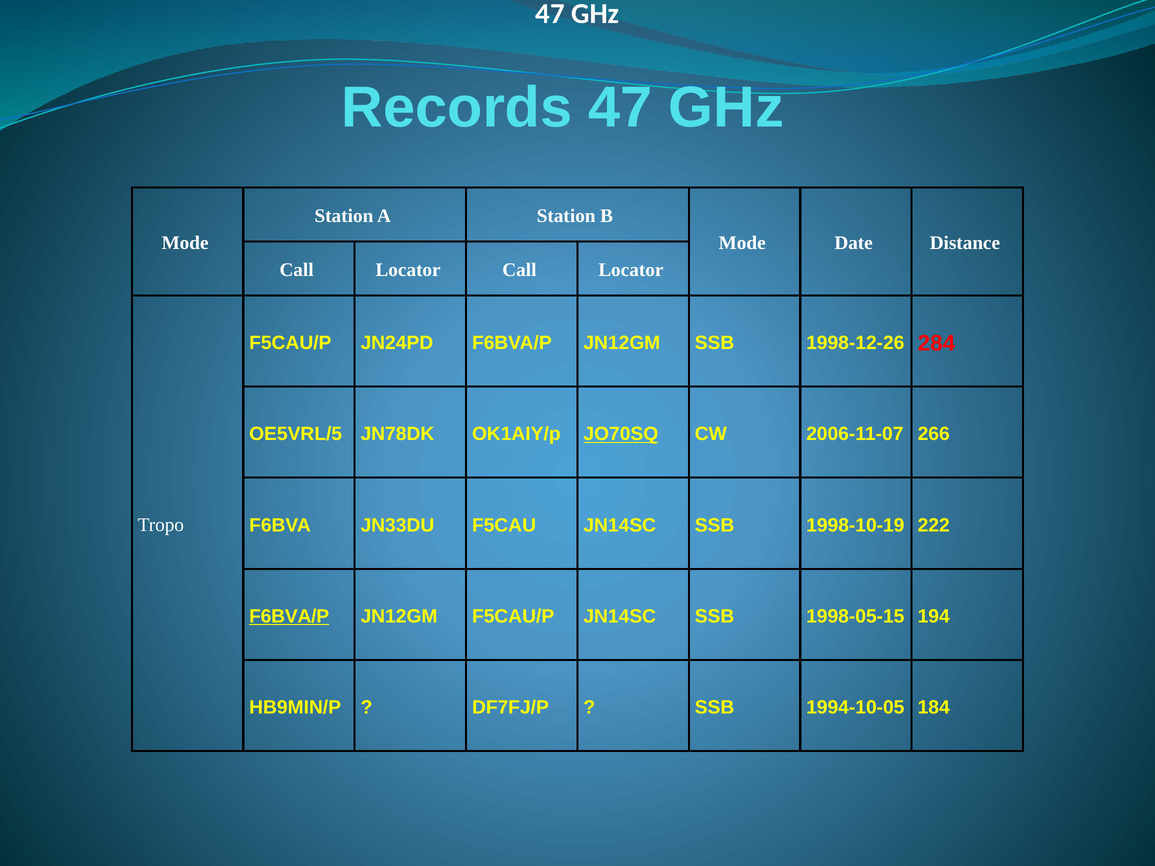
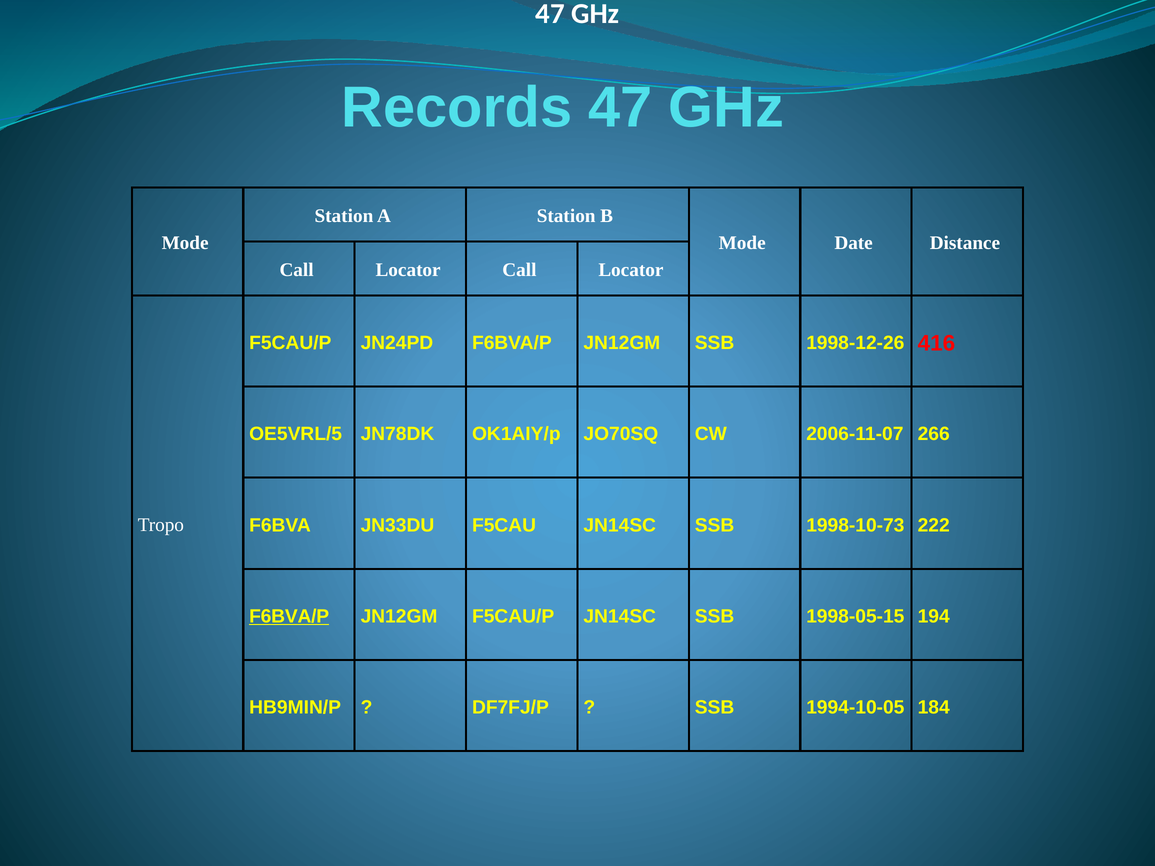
284: 284 -> 416 (936, 343)
JO70SQ underline: present -> none (621, 434)
1998-10-19: 1998-10-19 -> 1998-10-73 (855, 525)
